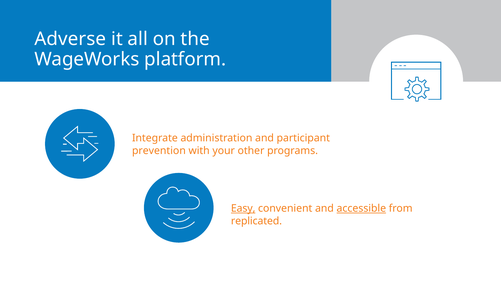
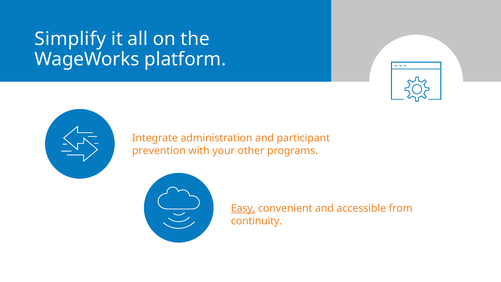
Adverse: Adverse -> Simplify (70, 39)
accessible underline: present -> none (361, 208)
replicated: replicated -> continuity (256, 221)
